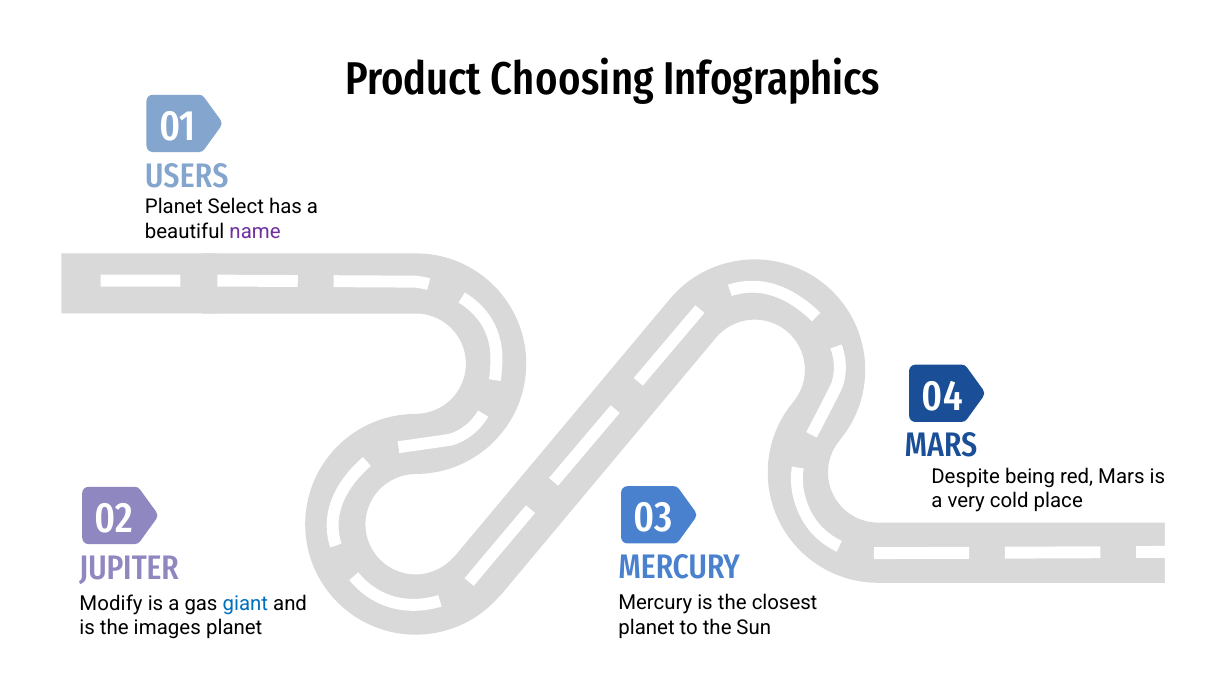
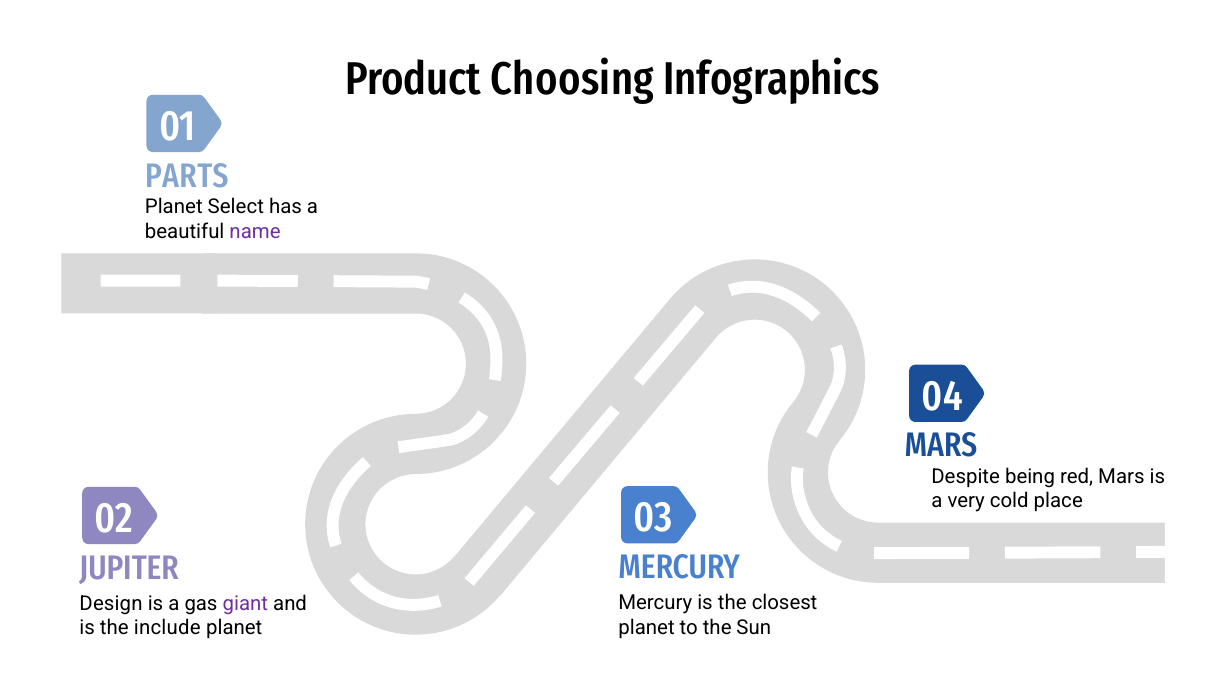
USERS: USERS -> PARTS (187, 176)
Modify: Modify -> Design (111, 604)
giant colour: blue -> purple (245, 604)
images: images -> include (167, 629)
